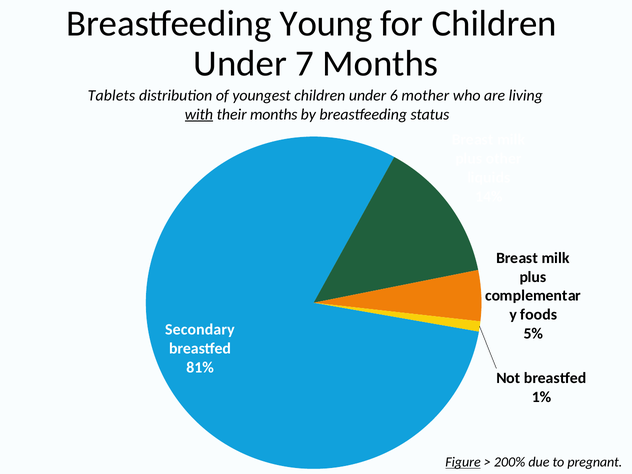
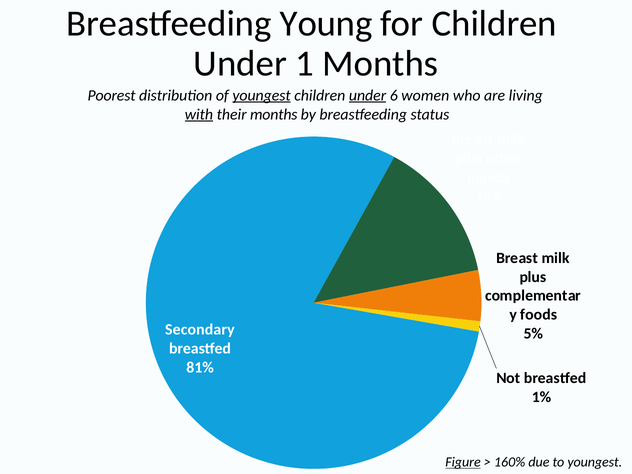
7: 7 -> 1 (305, 63)
Tablets: Tablets -> Poorest (112, 95)
youngest underline: none -> present (262, 95)
under underline: none -> present (368, 95)
mother: mother -> women (425, 95)
200%: 200% -> 160% (510, 462)
to pregnant: pregnant -> youngest (595, 462)
